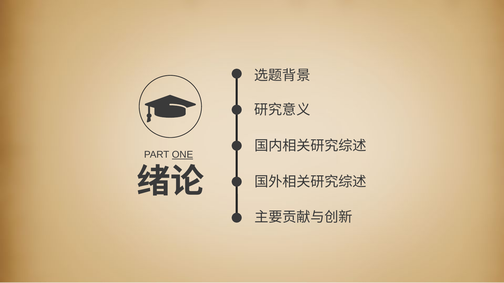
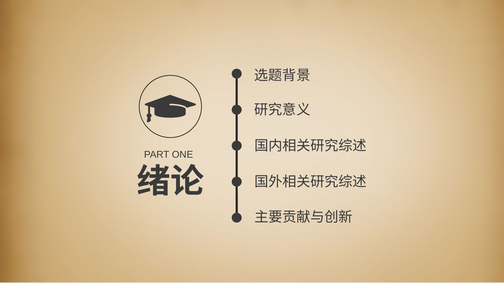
ONE underline: present -> none (182, 155)
